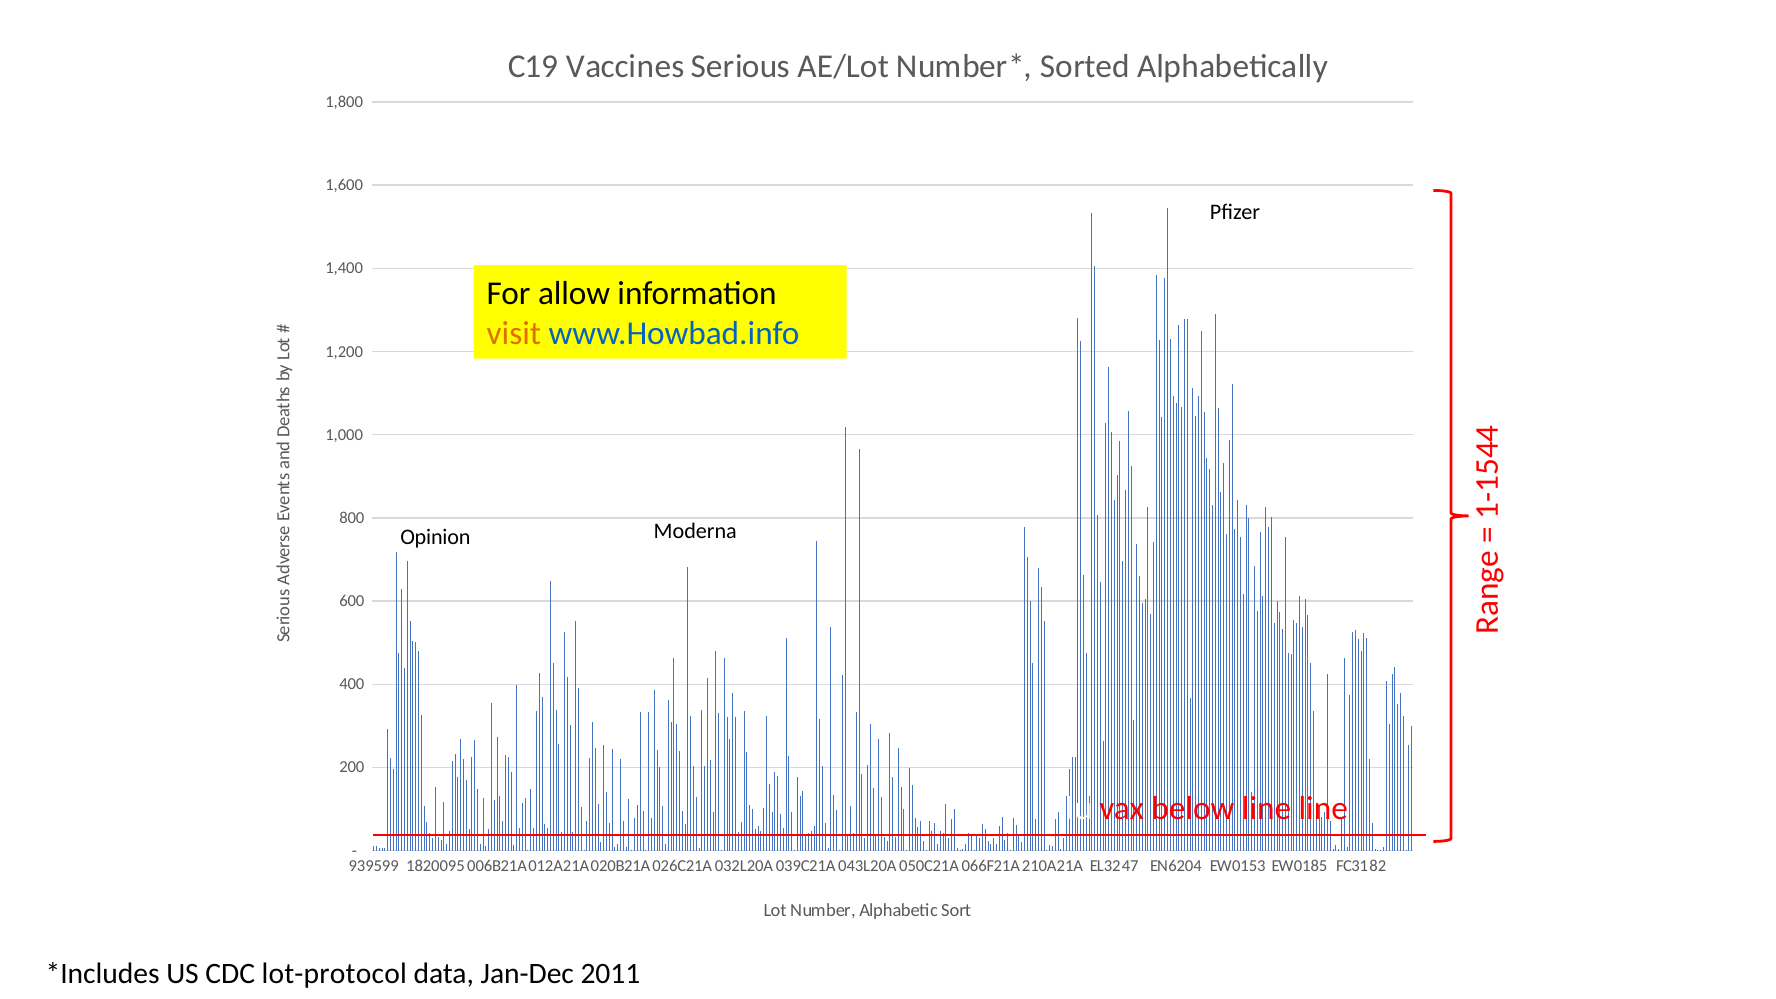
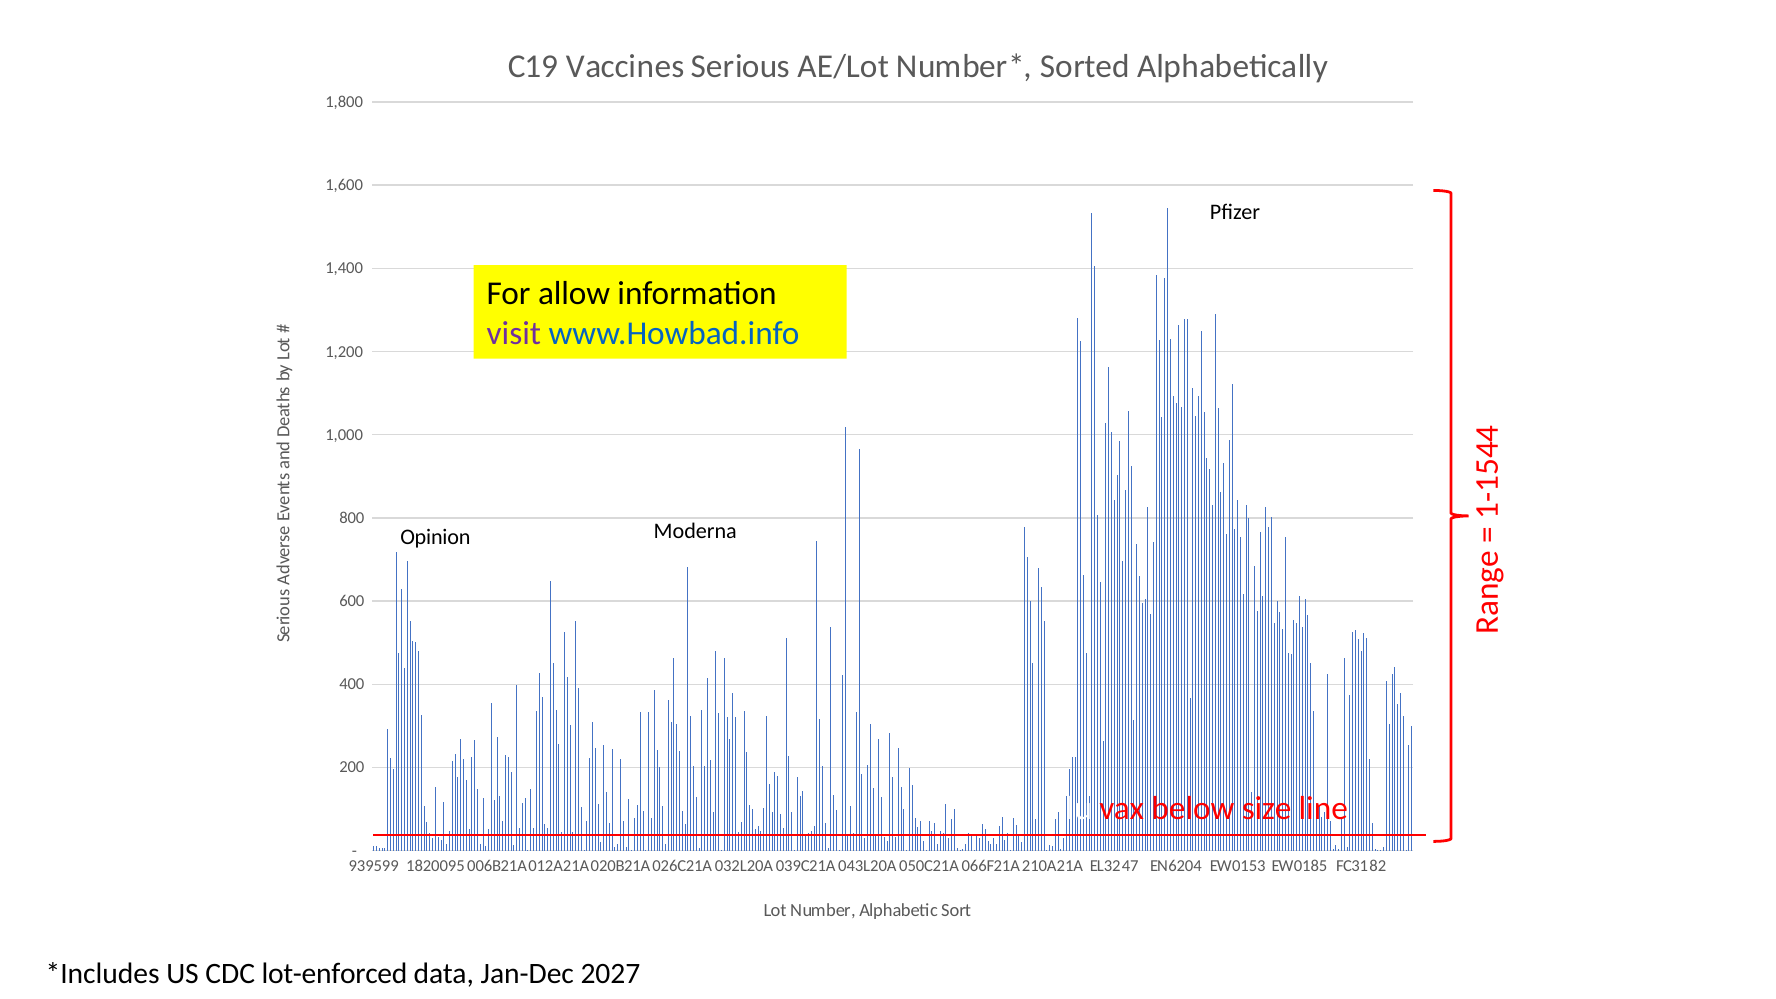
visit colour: orange -> purple (514, 334)
below line: line -> size (1267, 809)
lot-protocol: lot-protocol -> lot-enforced (334, 974)
2011: 2011 -> 2027 (610, 974)
